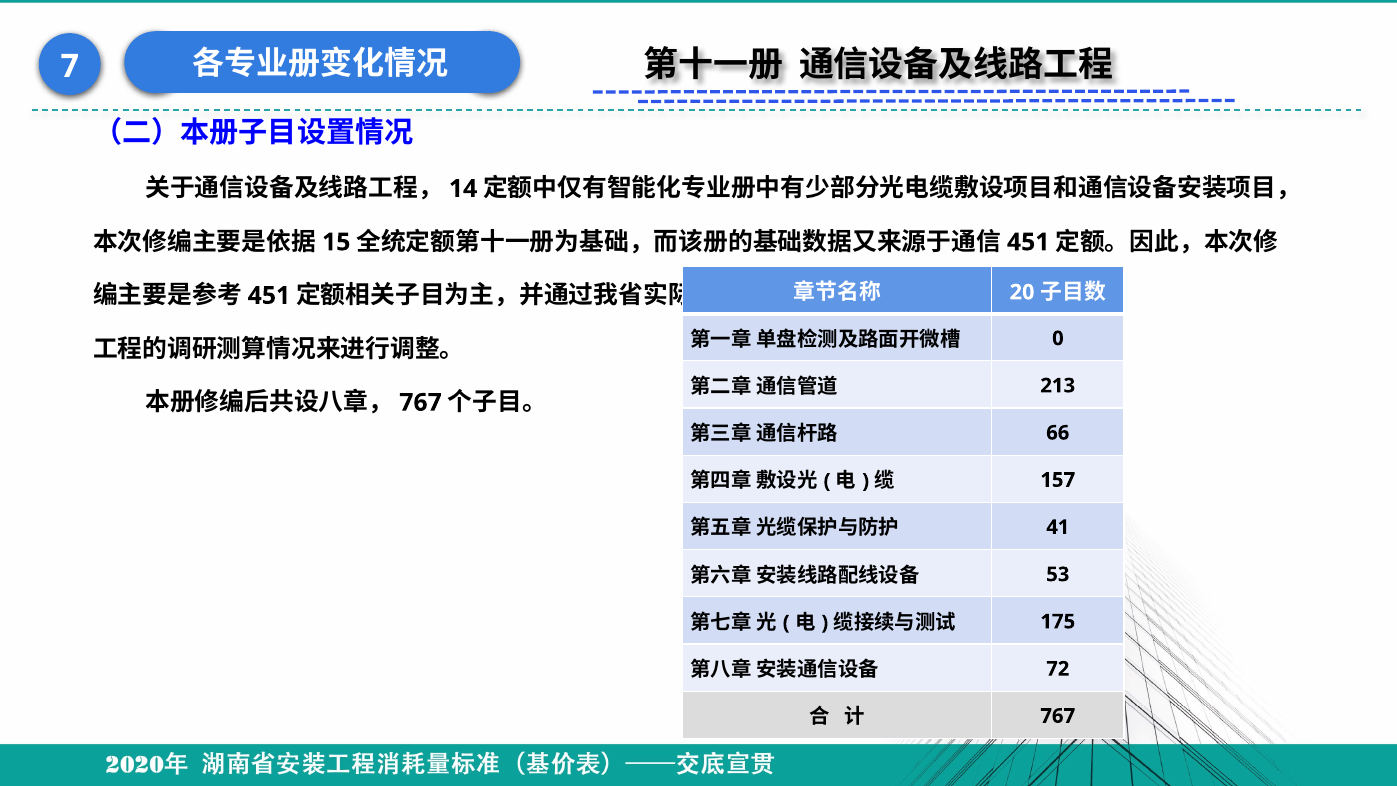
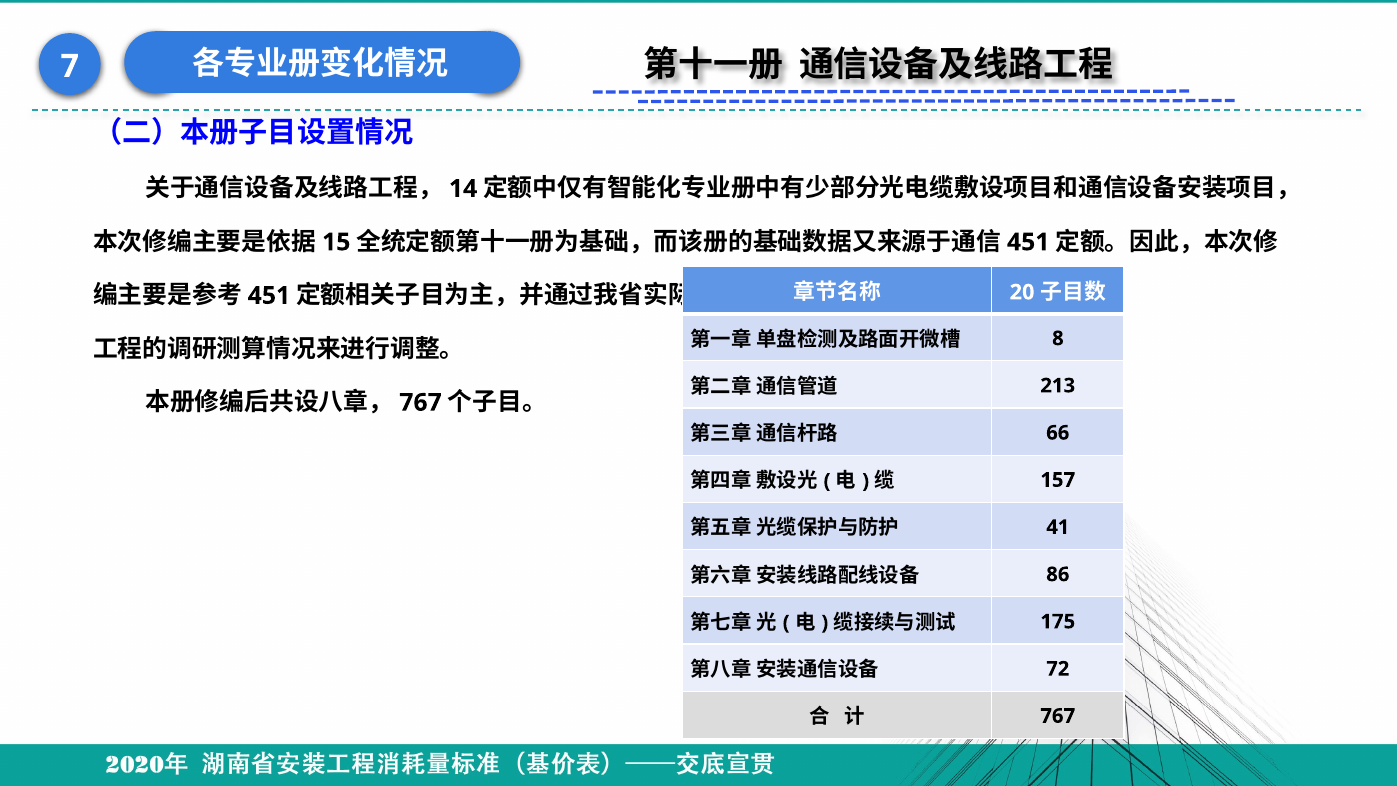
0: 0 -> 8 (1058, 338)
53: 53 -> 86 (1058, 574)
